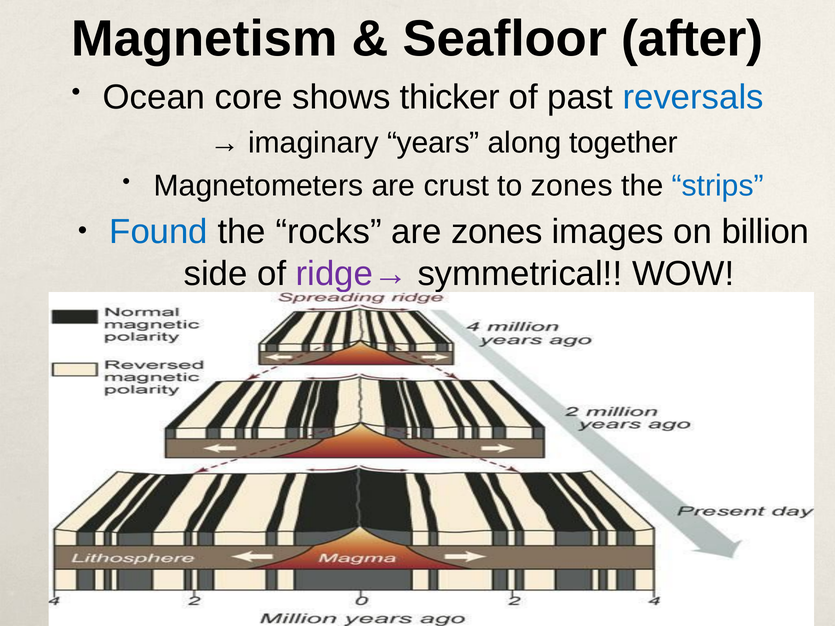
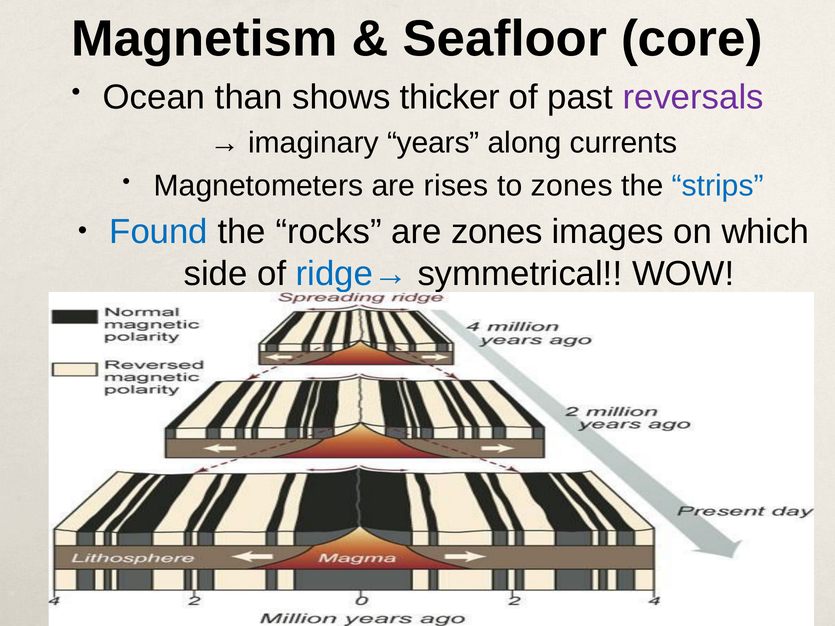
after: after -> core (692, 39)
core: core -> than (249, 97)
reversals colour: blue -> purple (693, 97)
together: together -> currents (624, 143)
crust: crust -> rises (456, 186)
billion: billion -> which (765, 232)
ridge→ colour: purple -> blue (352, 274)
